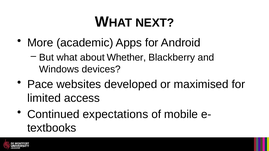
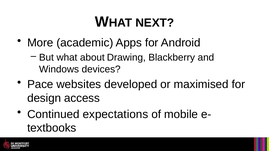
Whether: Whether -> Drawing (126, 57)
limited: limited -> design (44, 98)
